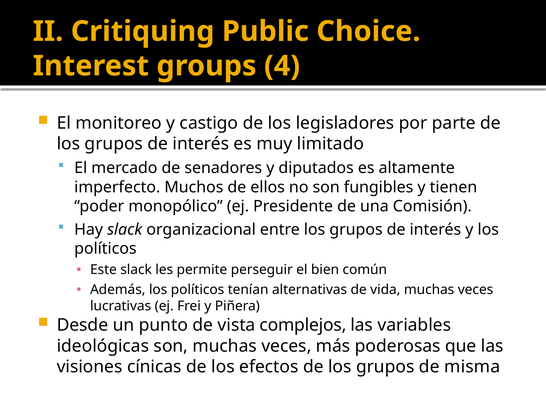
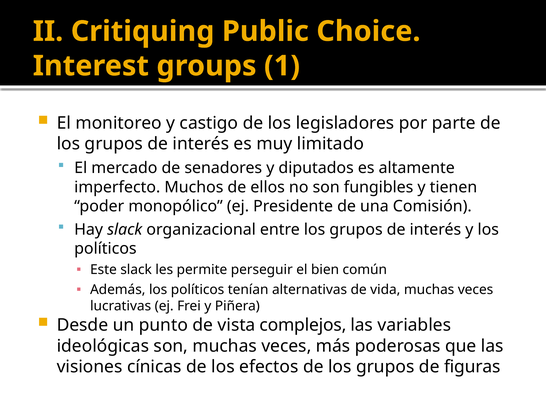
4: 4 -> 1 (282, 66)
misma: misma -> figuras (472, 367)
